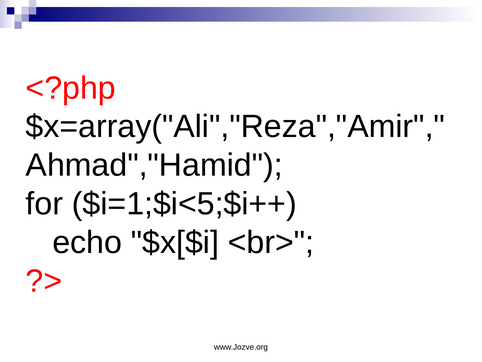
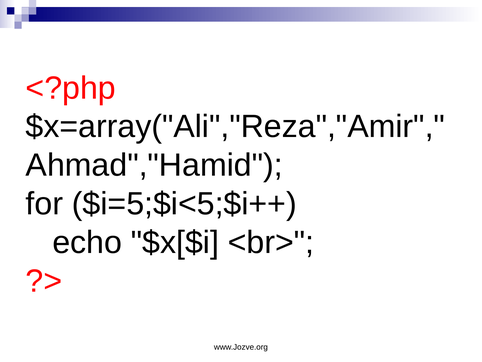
$i=1;$i<5;$i++: $i=1;$i<5;$i++ -> $i=5;$i<5;$i++ (184, 204)
